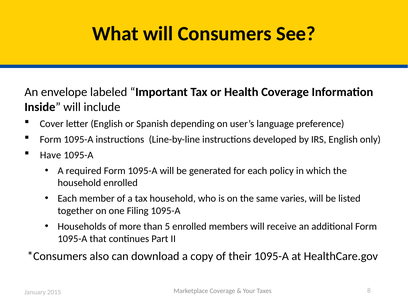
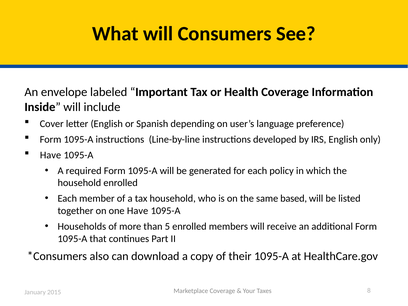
varies: varies -> based (294, 199)
one Filing: Filing -> Have (138, 211)
